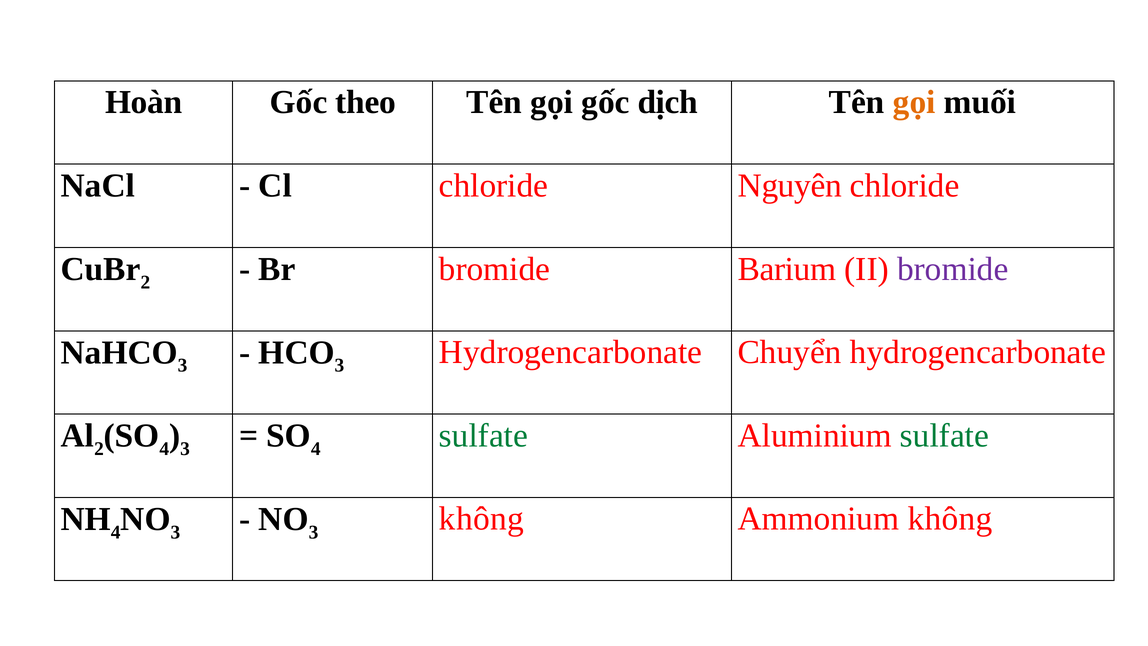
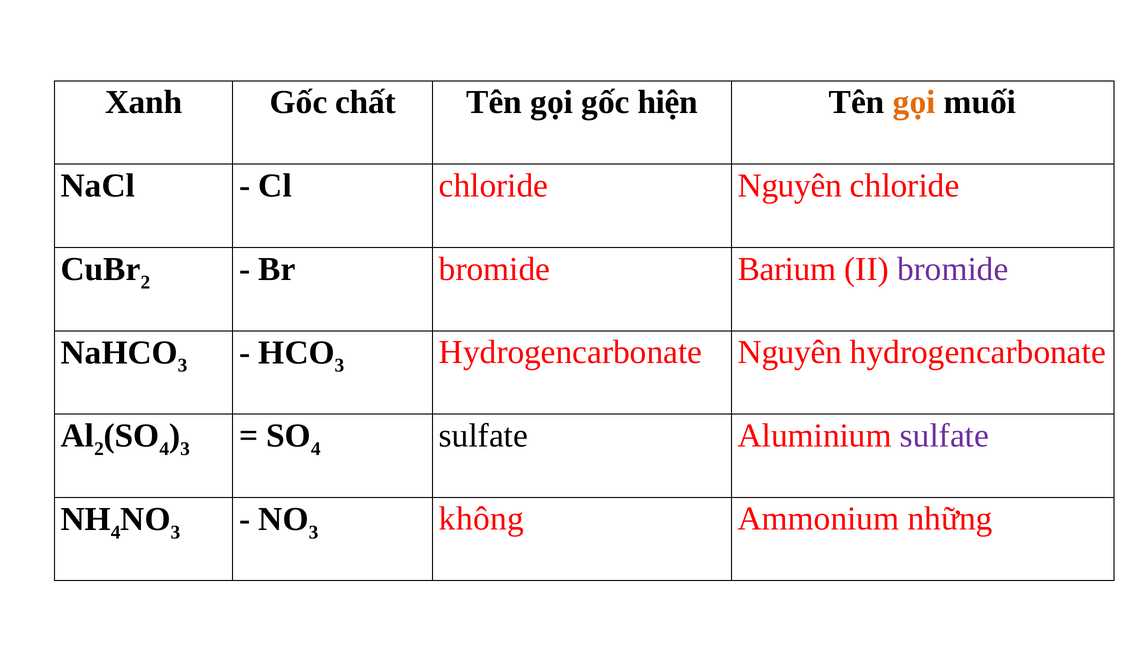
Hoàn: Hoàn -> Xanh (144, 102)
theo: theo -> chất (366, 102)
dịch: dịch -> hiện (668, 102)
Hydrogencarbonate Chuyển: Chuyển -> Nguyên (790, 352)
sulfate colour: green -> black (483, 435)
sulfate colour: green -> purple (944, 435)
Ammonium không: không -> những (950, 518)
